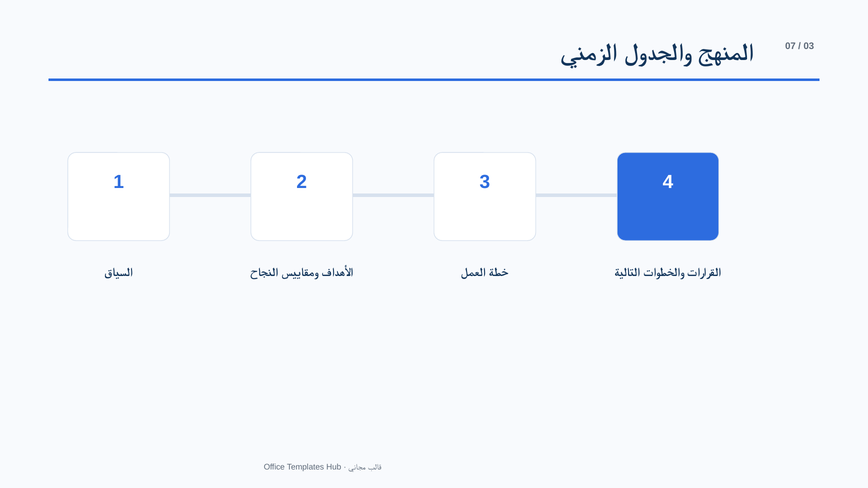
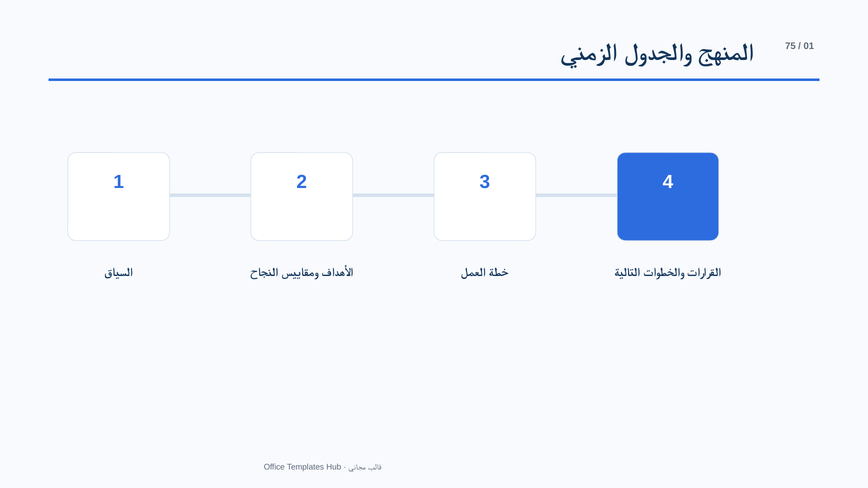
07: 07 -> 75 (790, 46)
03: 03 -> 01 (809, 46)
